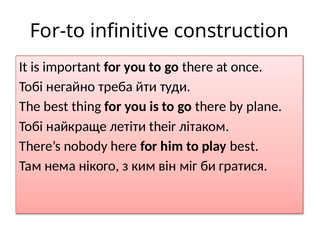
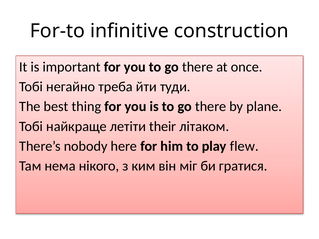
play best: best -> flew (244, 146)
